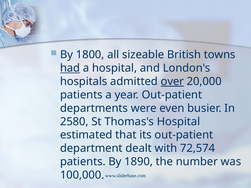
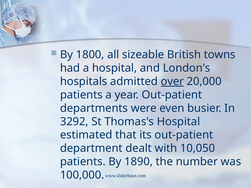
had underline: present -> none (70, 68)
2580: 2580 -> 3292 (74, 122)
72,574: 72,574 -> 10,050 (198, 148)
